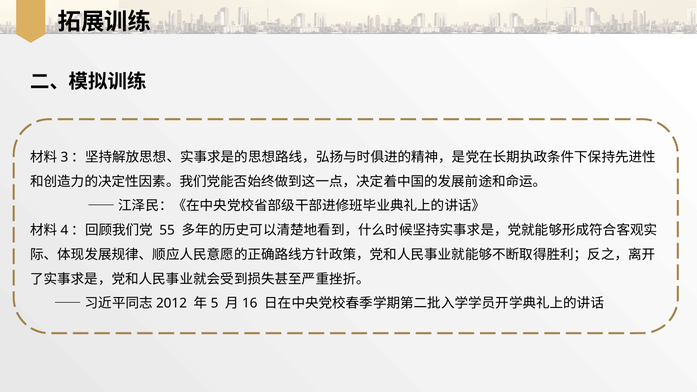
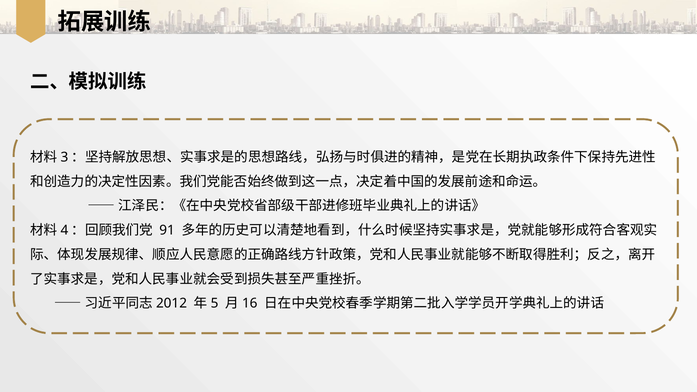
55: 55 -> 91 (167, 230)
